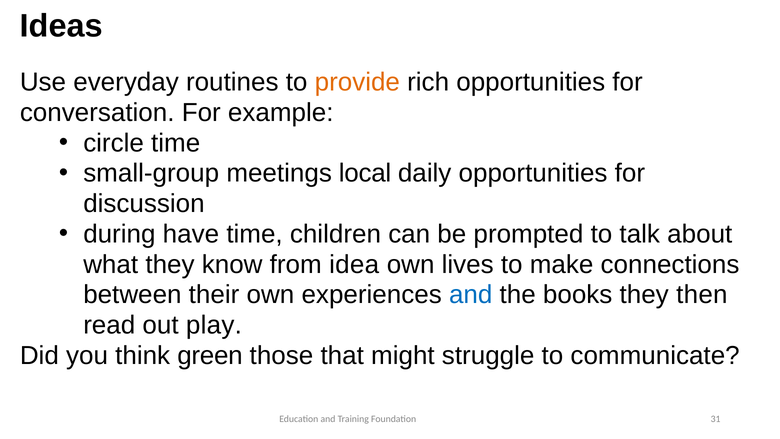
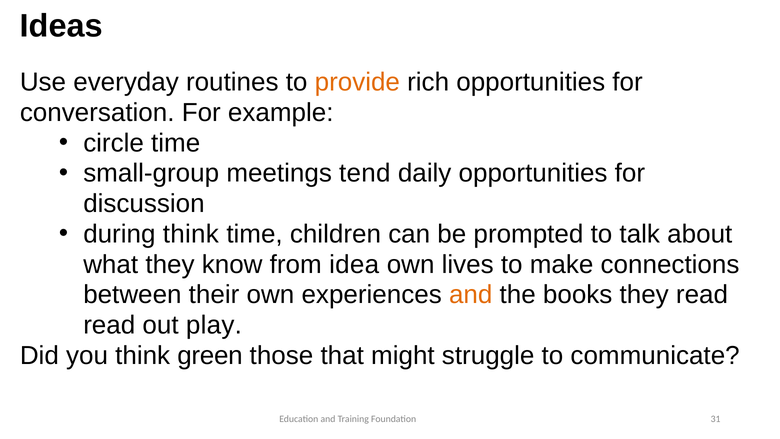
local: local -> tend (365, 173)
during have: have -> think (191, 234)
and colour: blue -> orange (471, 295)
they then: then -> read (702, 295)
